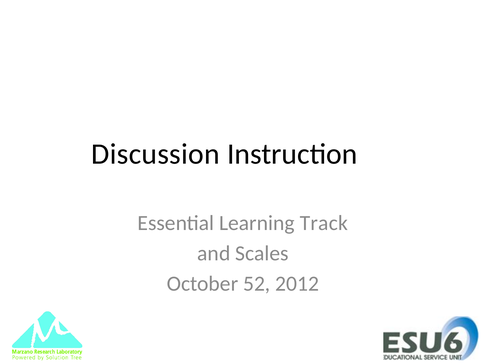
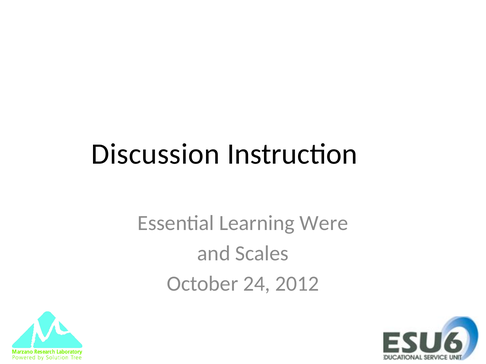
Track: Track -> Were (324, 223)
52: 52 -> 24 (257, 284)
